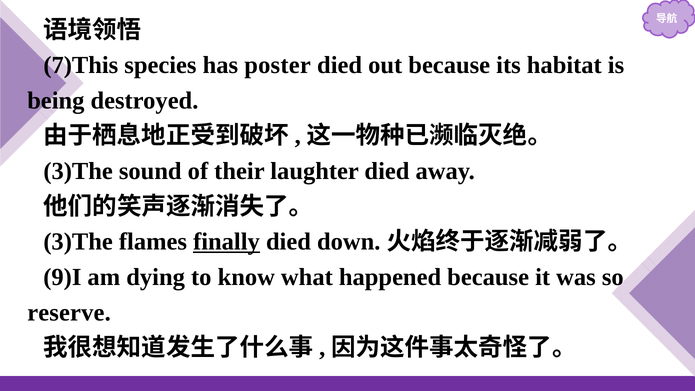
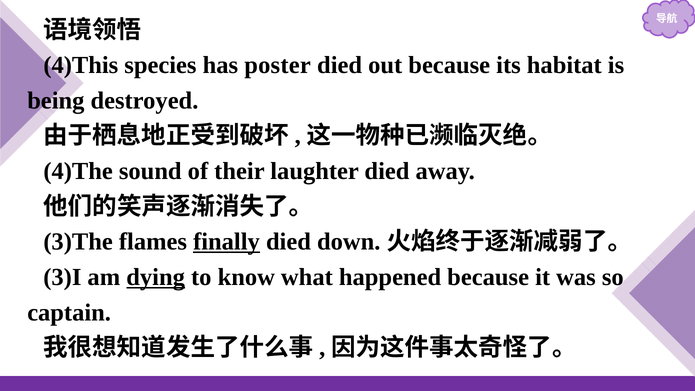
7)This: 7)This -> 4)This (81, 65)
3)The: 3)The -> 4)The (78, 171)
9)I: 9)I -> 3)I (62, 277)
dying underline: none -> present (156, 277)
reserve: reserve -> captain (69, 312)
